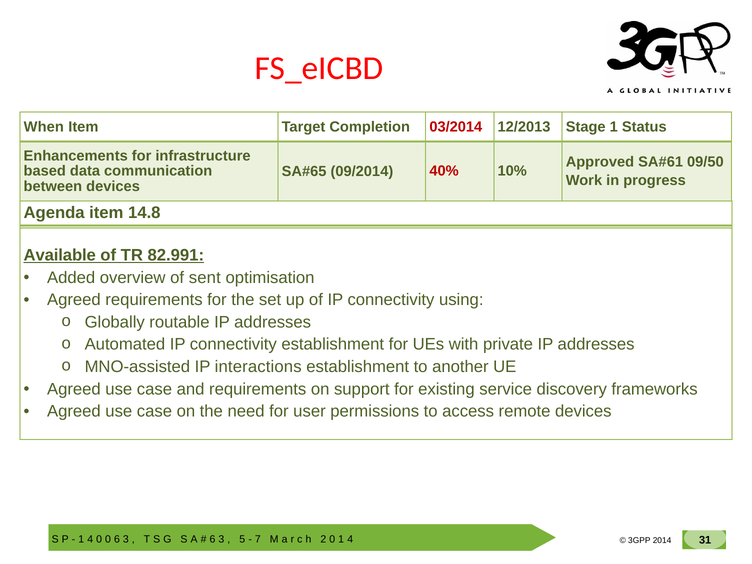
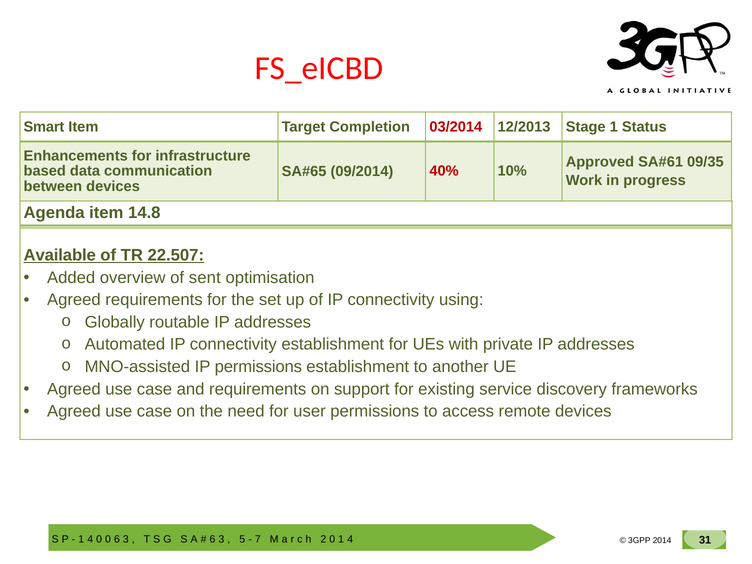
When: When -> Smart (44, 127)
09/50: 09/50 -> 09/35 (705, 162)
82.991: 82.991 -> 22.507 (176, 255)
IP interactions: interactions -> permissions (258, 367)
